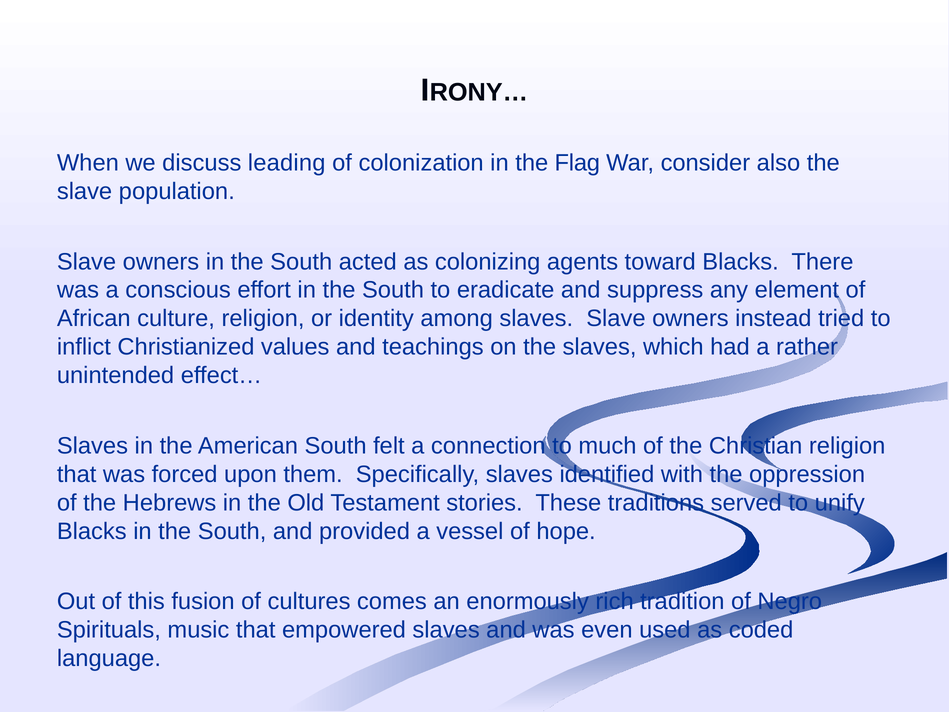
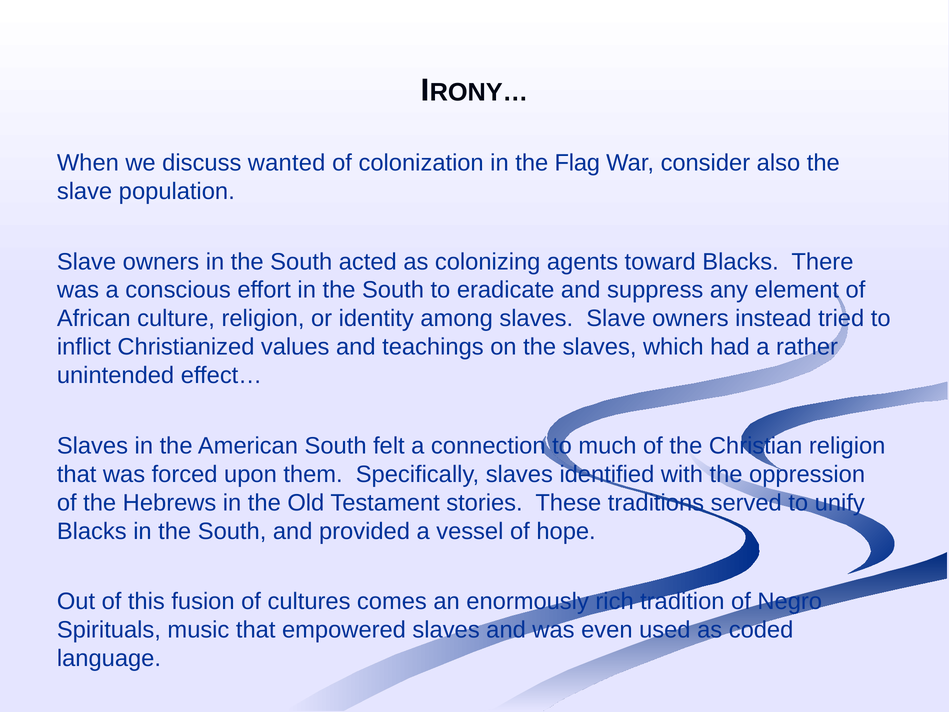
leading: leading -> wanted (287, 163)
